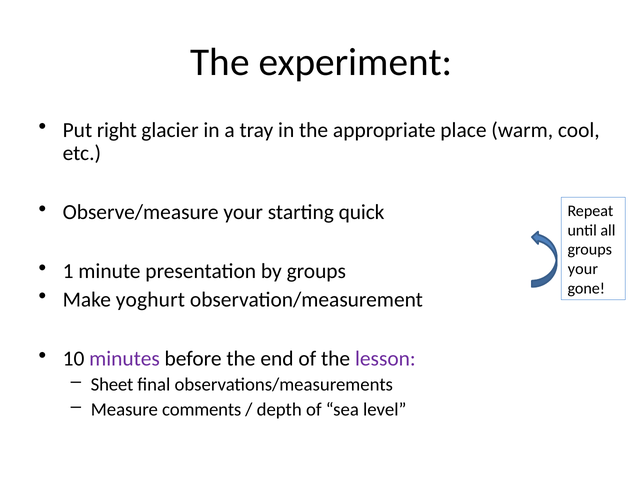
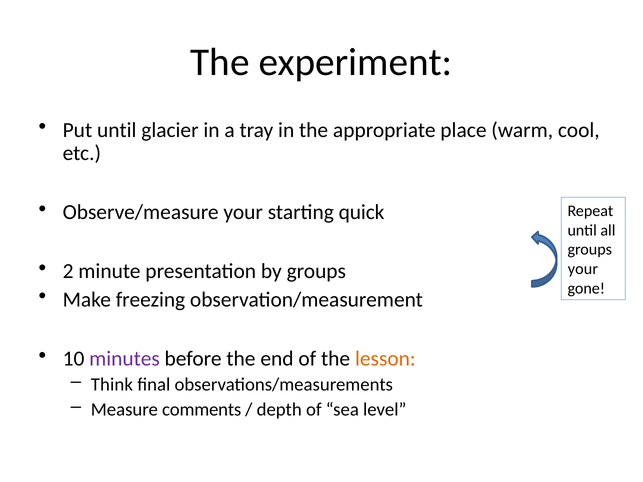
Put right: right -> until (117, 130)
1: 1 -> 2 (68, 272)
yoghurt: yoghurt -> freezing (150, 300)
lesson colour: purple -> orange (385, 359)
Sheet: Sheet -> Think (112, 385)
